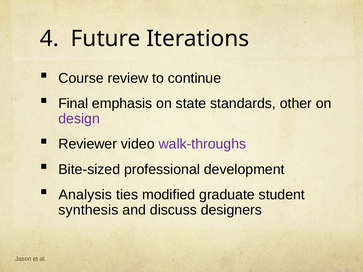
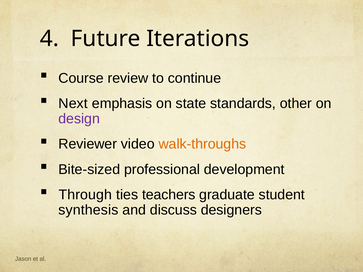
Final: Final -> Next (73, 104)
walk-throughs colour: purple -> orange (202, 144)
Analysis: Analysis -> Through (85, 195)
modified: modified -> teachers (169, 195)
